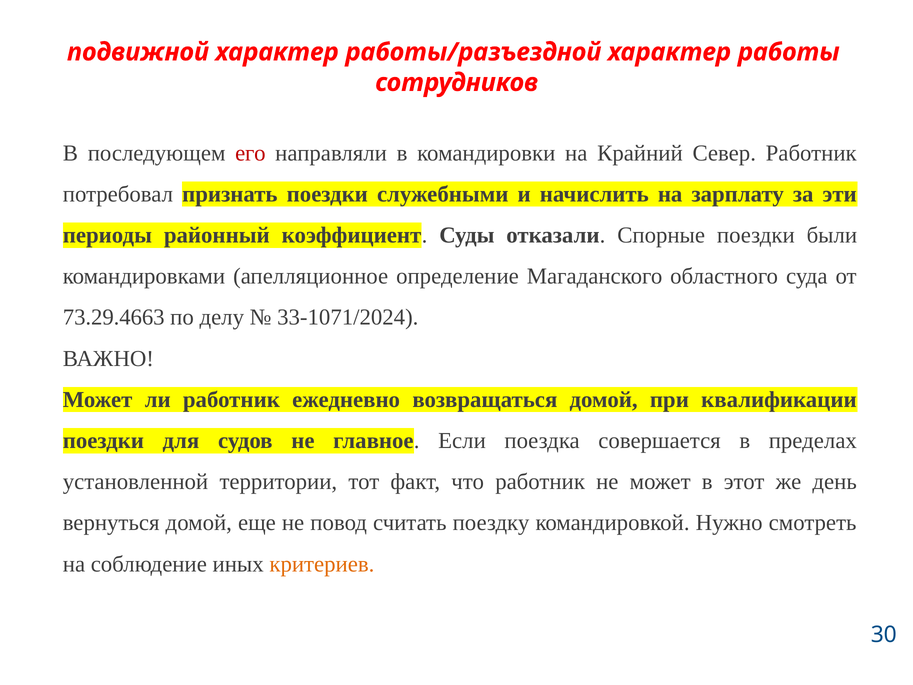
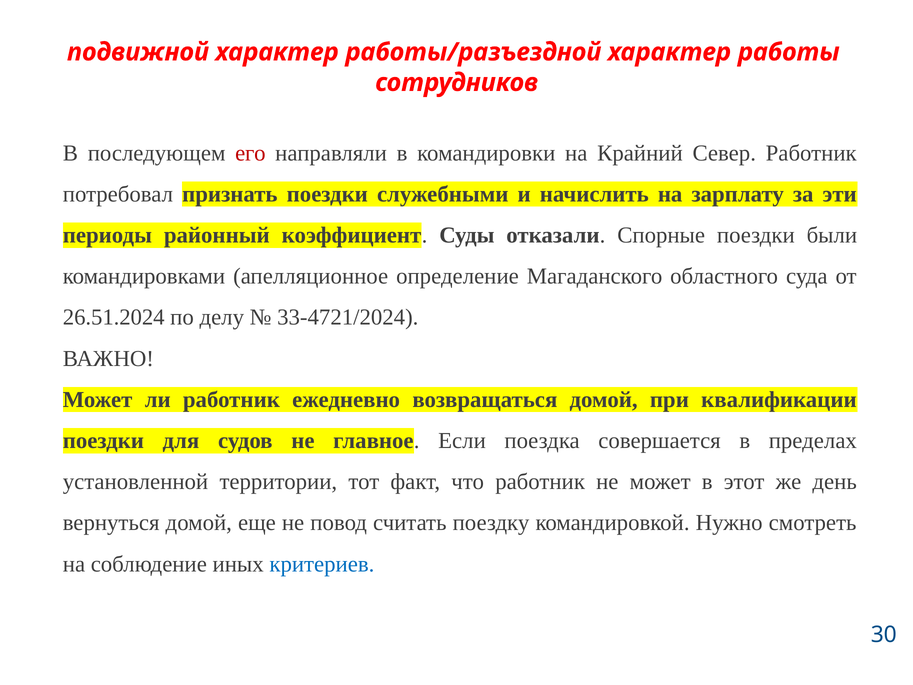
73.29.4663: 73.29.4663 -> 26.51.2024 (114, 317)
33-1071/2024: 33-1071/2024 -> 33-4721/2024 (348, 317)
критериев colour: orange -> blue (322, 564)
